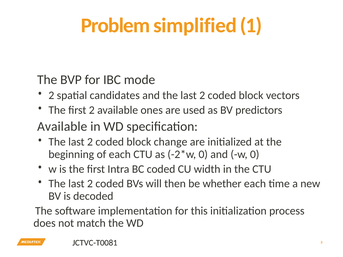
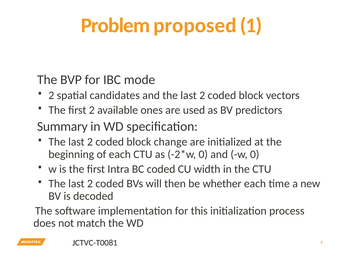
simplified: simplified -> proposed (195, 25)
Available: Available -> Summary (62, 127)
